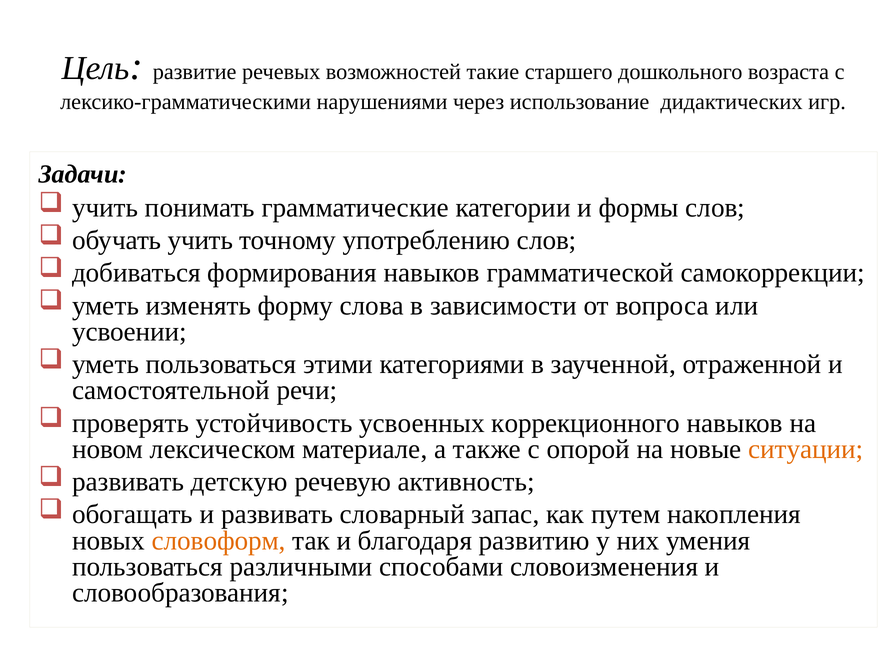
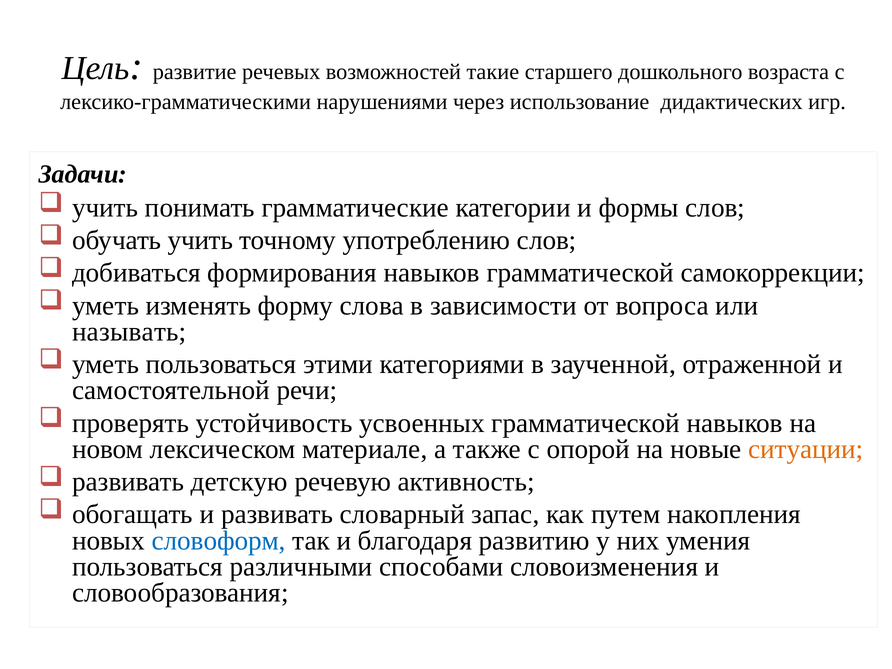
усвоении: усвоении -> называть (129, 332)
усвоенных коррекционного: коррекционного -> грамматической (586, 423)
словоформ colour: orange -> blue (219, 541)
